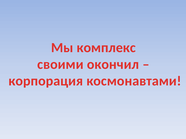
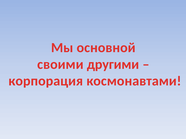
комплекс: комплекс -> основной (106, 48)
окончил: окончил -> другими (113, 65)
